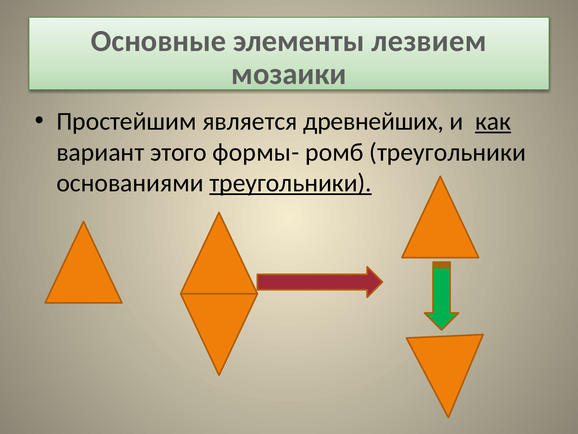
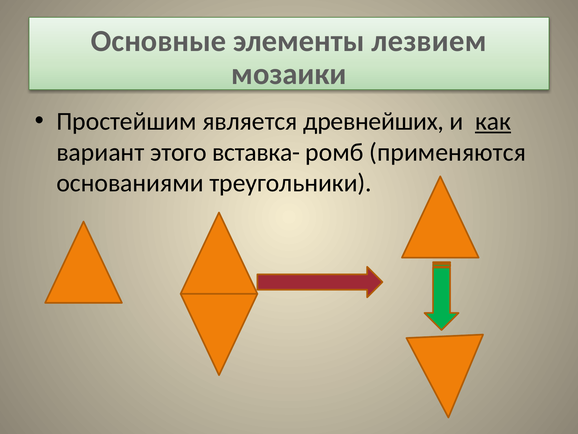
формы-: формы- -> вставка- (256, 152)
ромб треугольники: треугольники -> применяются (448, 152)
треугольники underline: present -> none (291, 183)
